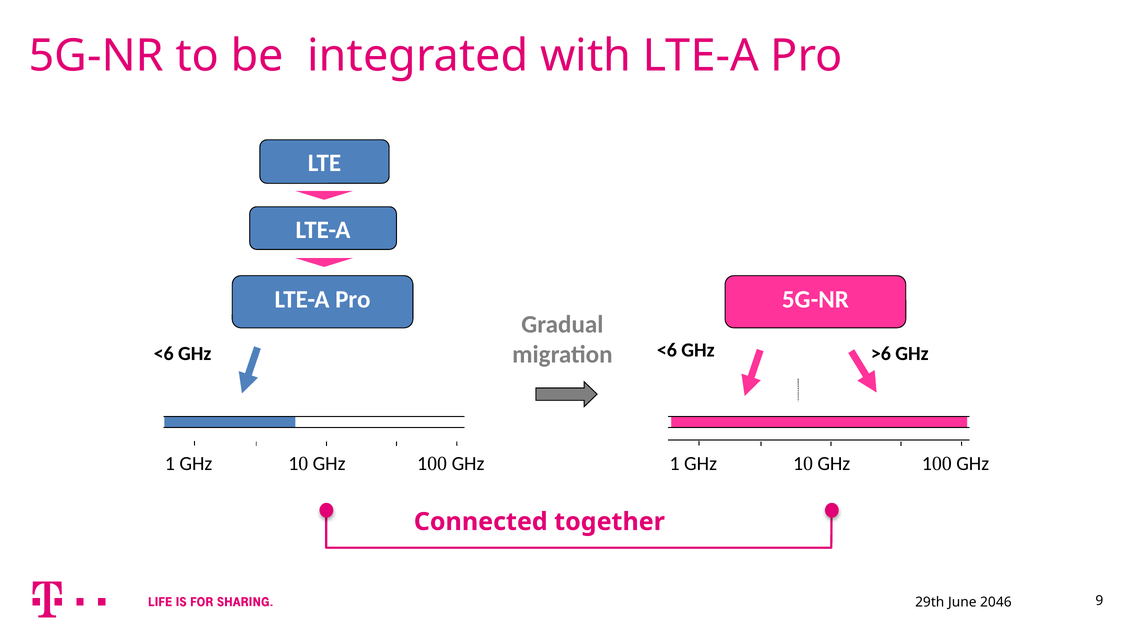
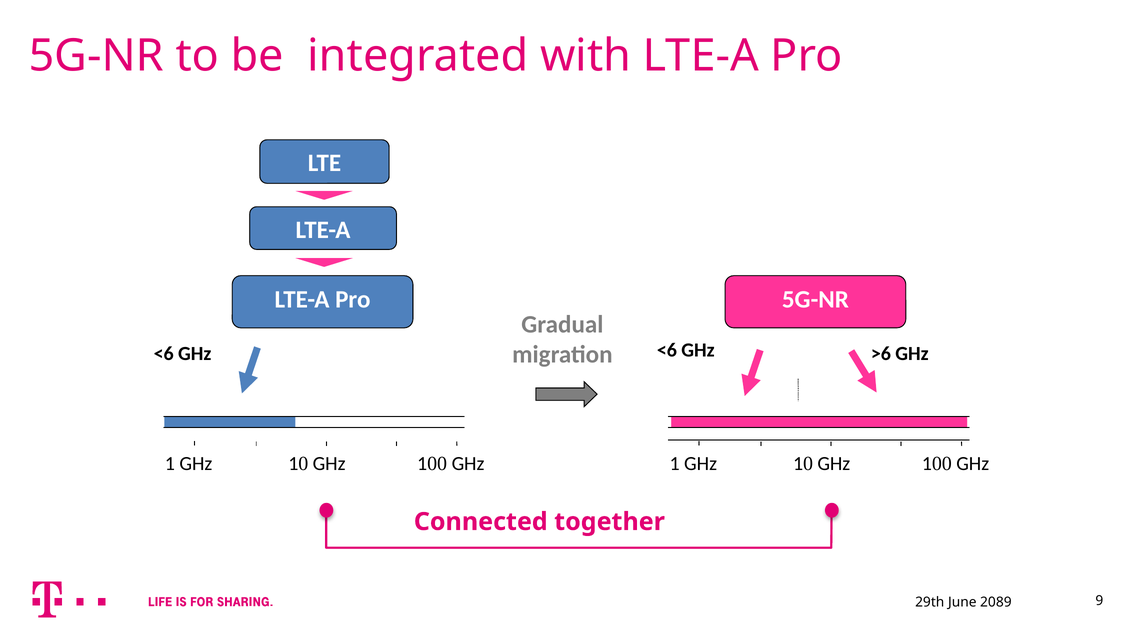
2046: 2046 -> 2089 (996, 602)
